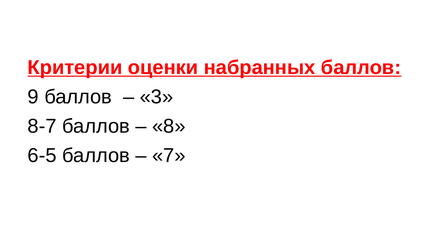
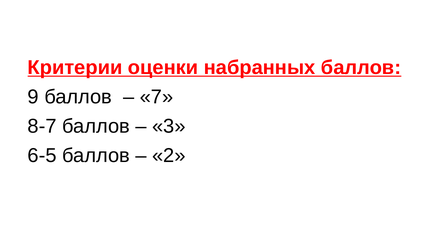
3: 3 -> 7 (157, 97)
8: 8 -> 3 (169, 126)
7: 7 -> 2 (169, 156)
